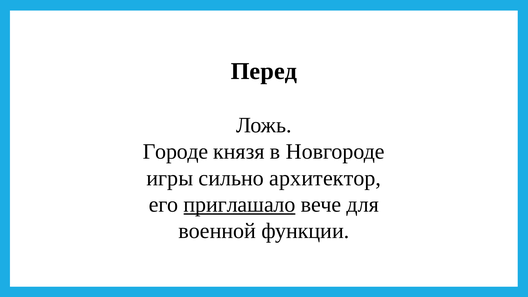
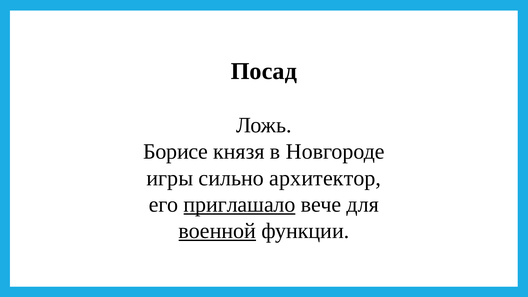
Перед: Перед -> Посад (264, 71)
Городе: Городе -> Борисе (175, 152)
военной underline: none -> present (217, 231)
